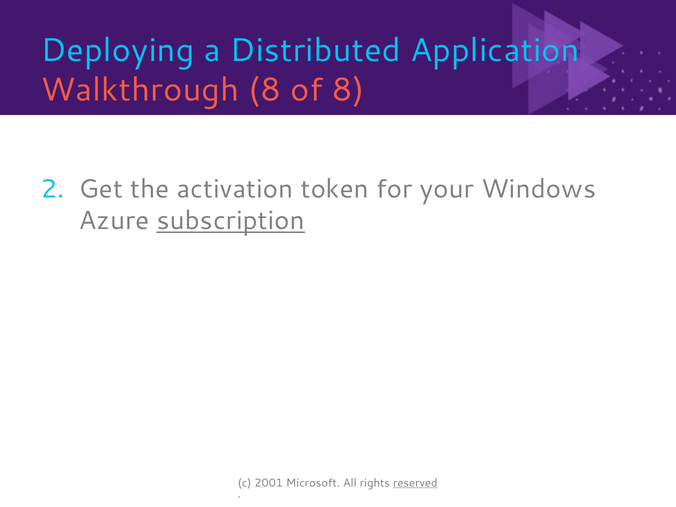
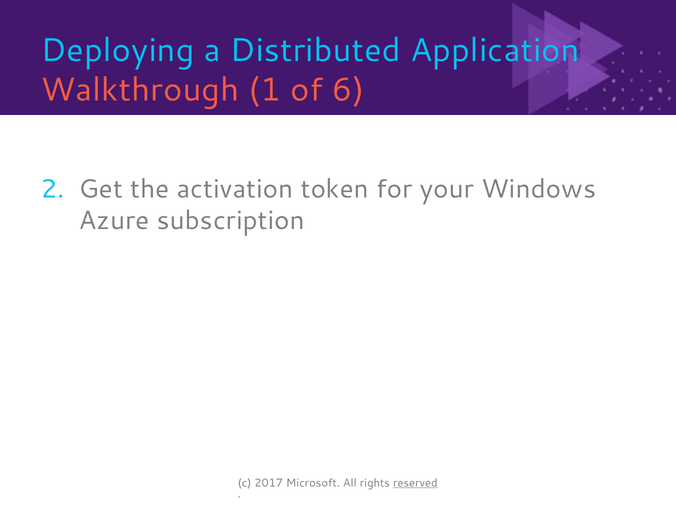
Walkthrough 8: 8 -> 1 (265, 90)
of 8: 8 -> 6 (348, 90)
subscription underline: present -> none (231, 221)
2001: 2001 -> 2017 (269, 483)
